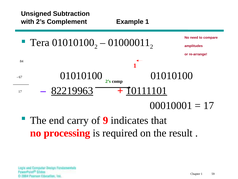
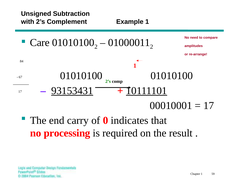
Tera: Tera -> Care (40, 42)
82219963: 82219963 -> 93153431 (72, 90)
9: 9 -> 0 (106, 120)
